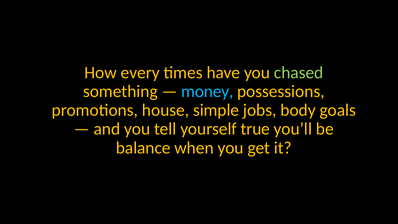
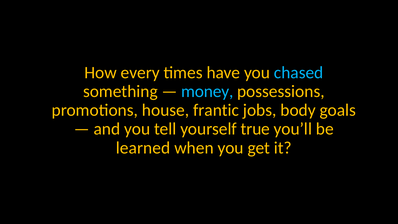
chased colour: light green -> light blue (299, 72)
simple: simple -> frantic (216, 110)
balance: balance -> learned (143, 148)
